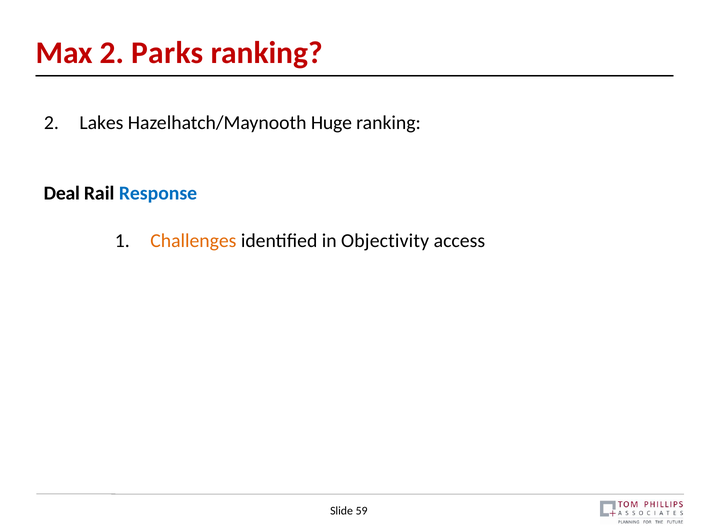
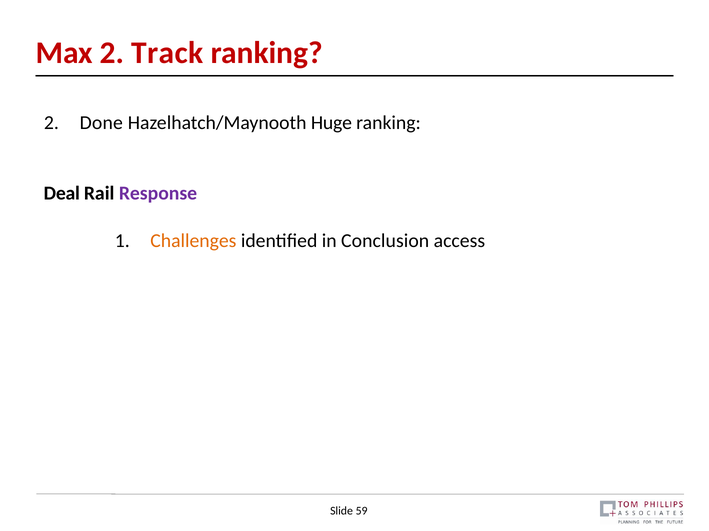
Parks: Parks -> Track (167, 53)
Lakes: Lakes -> Done (101, 123)
Response colour: blue -> purple (158, 194)
Objectivity: Objectivity -> Conclusion (385, 241)
